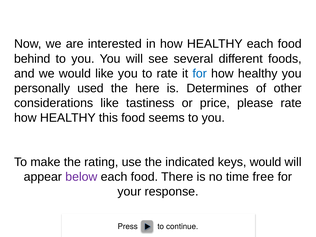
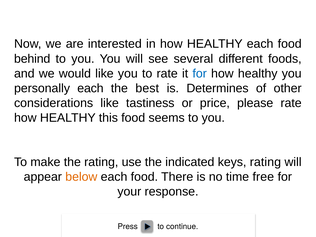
personally used: used -> each (90, 88)
here: here -> best (147, 88)
keys would: would -> rating (265, 162)
below colour: purple -> orange (81, 177)
